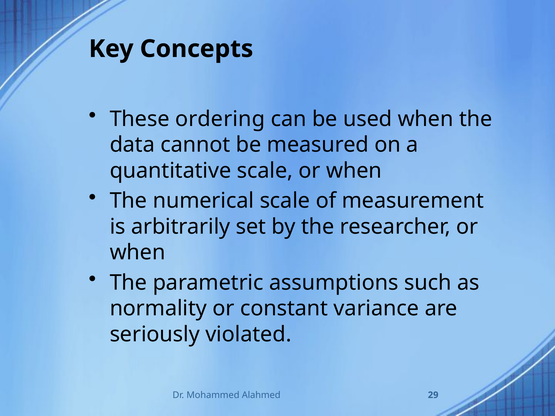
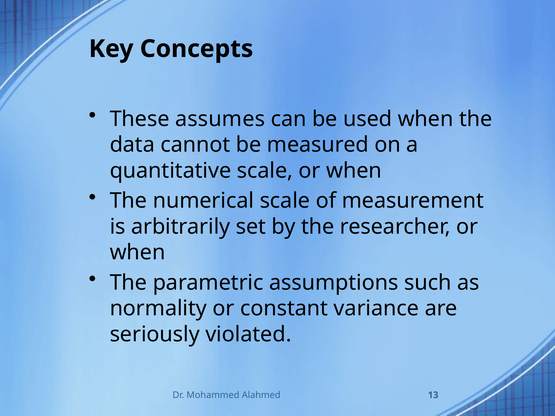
ordering: ordering -> assumes (220, 119)
29: 29 -> 13 (433, 395)
